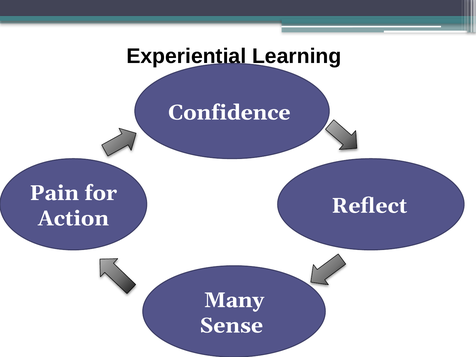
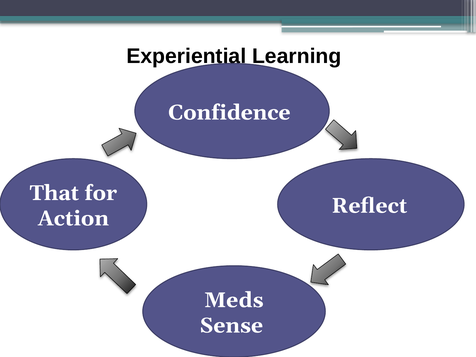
Pain: Pain -> That (54, 193)
Many: Many -> Meds (234, 300)
